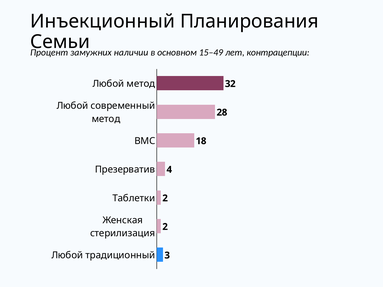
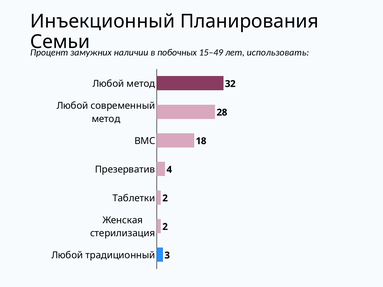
основном: основном -> побочных (177, 53)
контрацепции: контрацепции -> использовать (278, 53)
